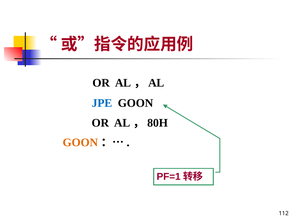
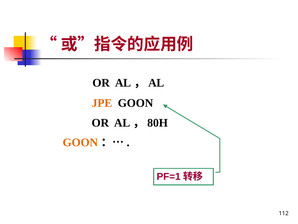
JPE colour: blue -> orange (102, 103)
